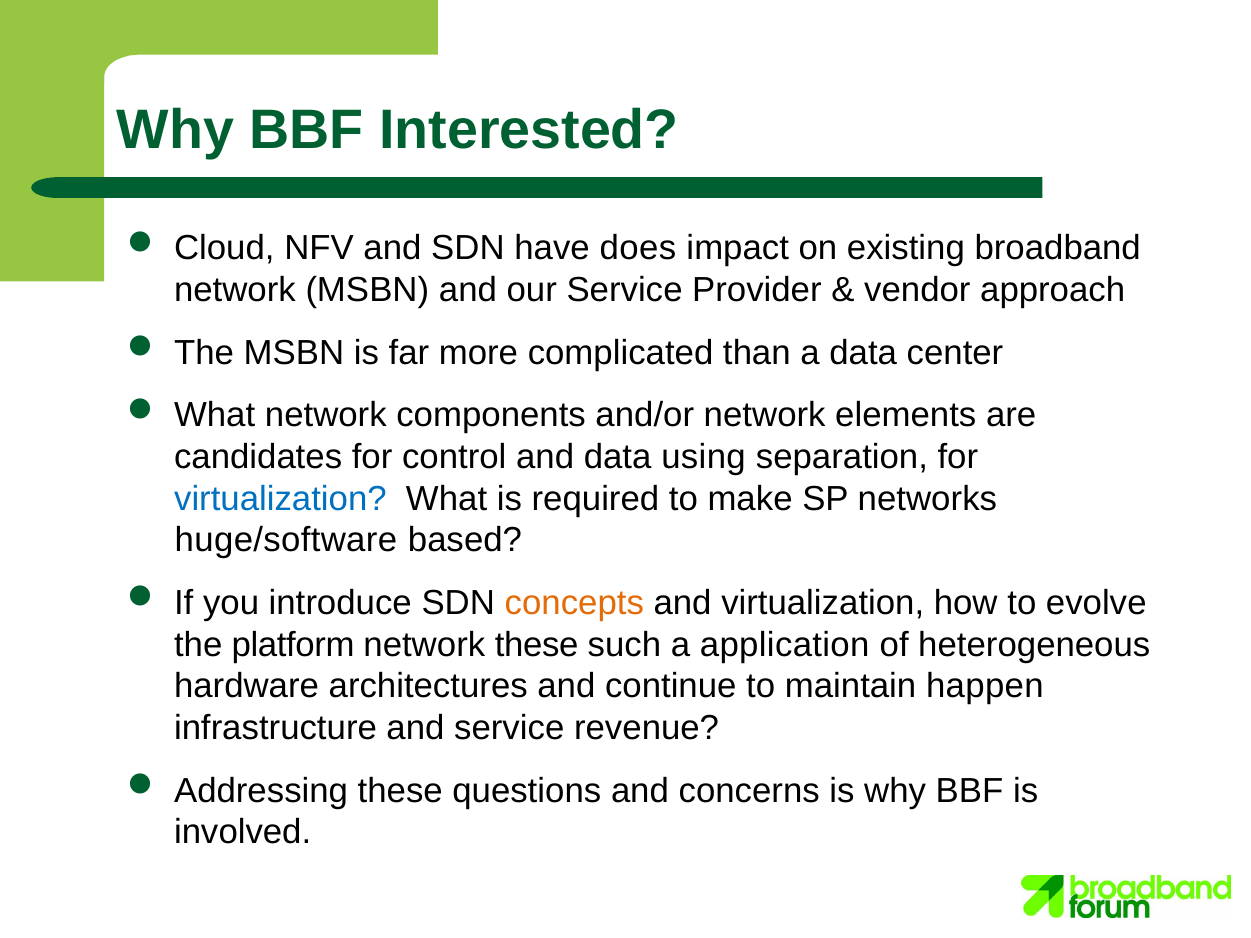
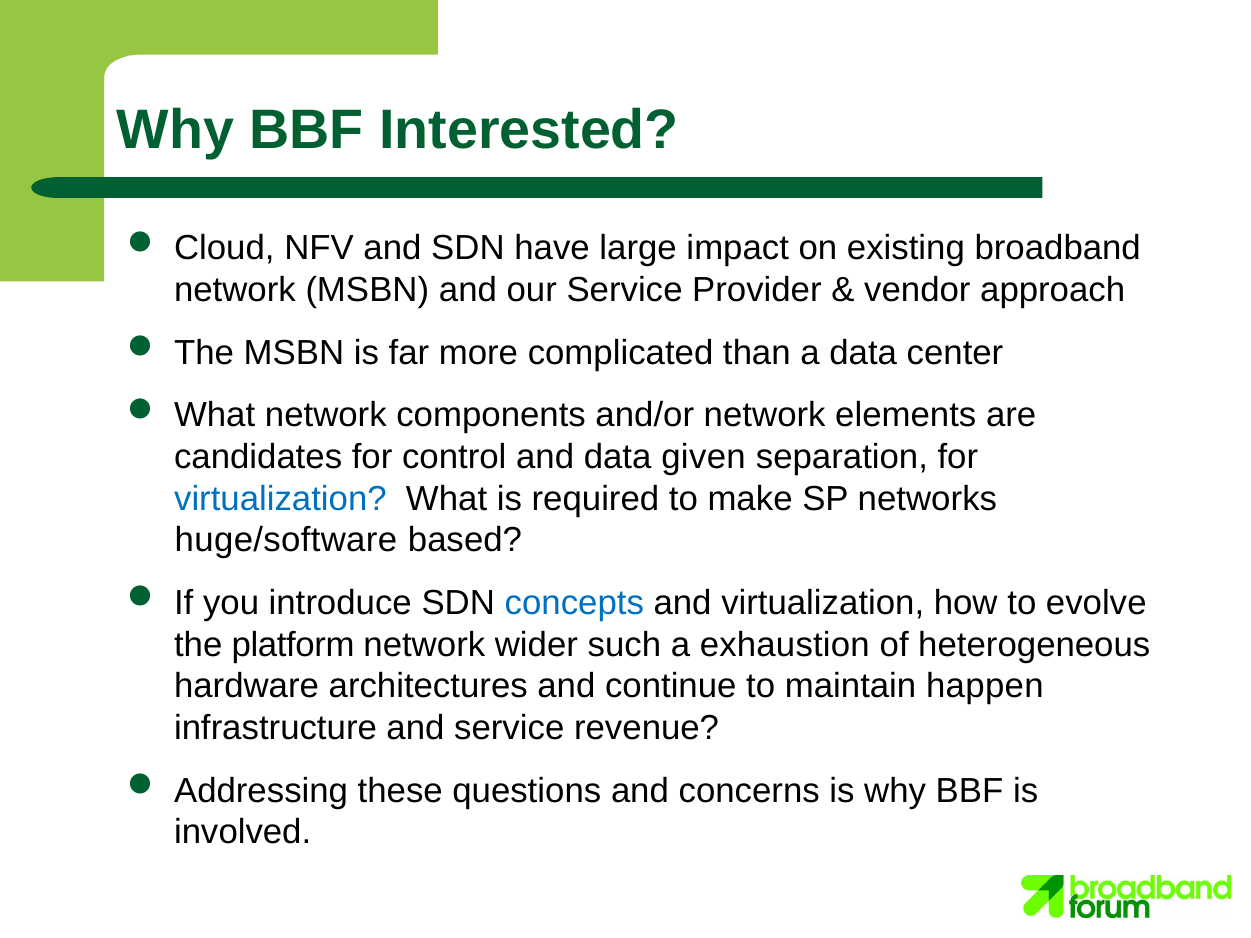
does: does -> large (638, 248)
using: using -> given (704, 457)
concepts colour: orange -> blue (574, 603)
network these: these -> wider (536, 645)
application: application -> exhaustion (785, 645)
